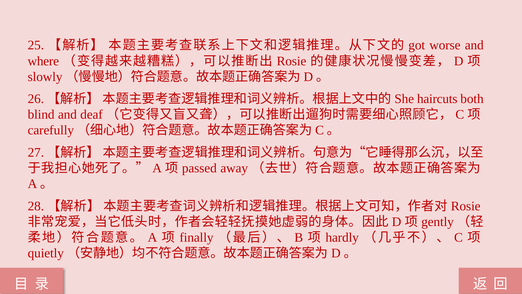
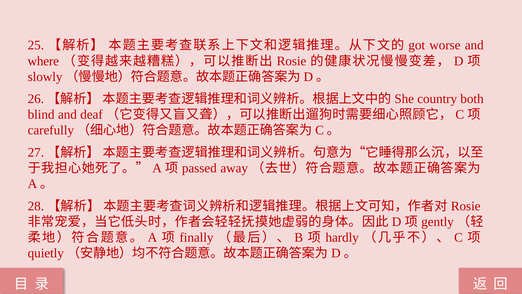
haircuts: haircuts -> country (437, 99)
